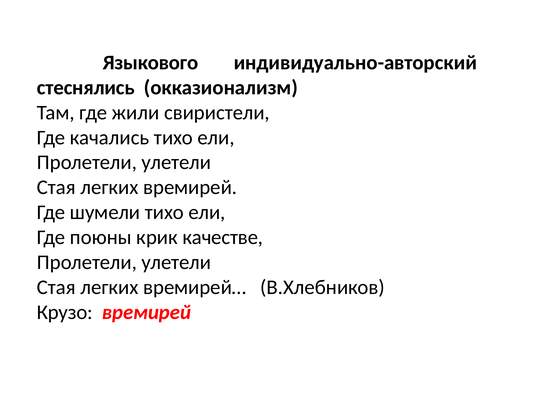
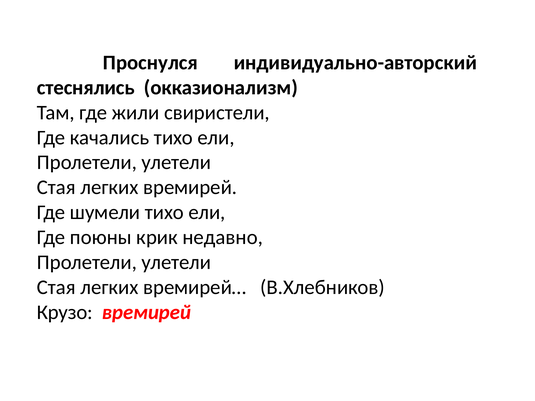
Языкового: Языкового -> Проснулся (150, 63)
качестве: качестве -> недавно (223, 237)
